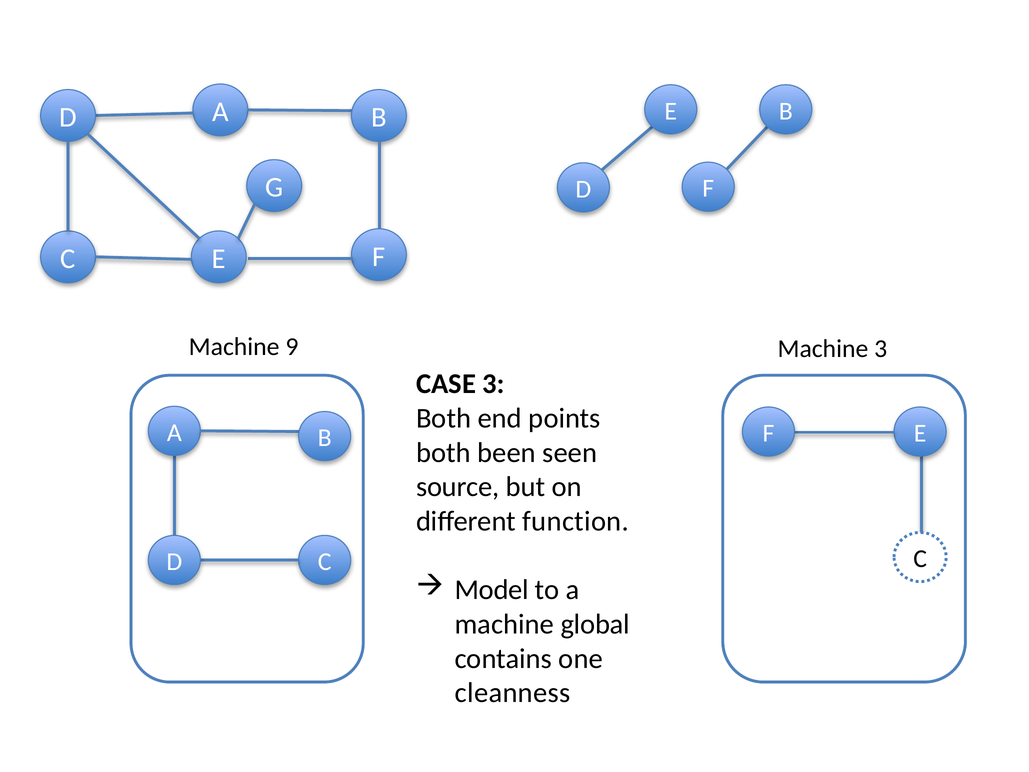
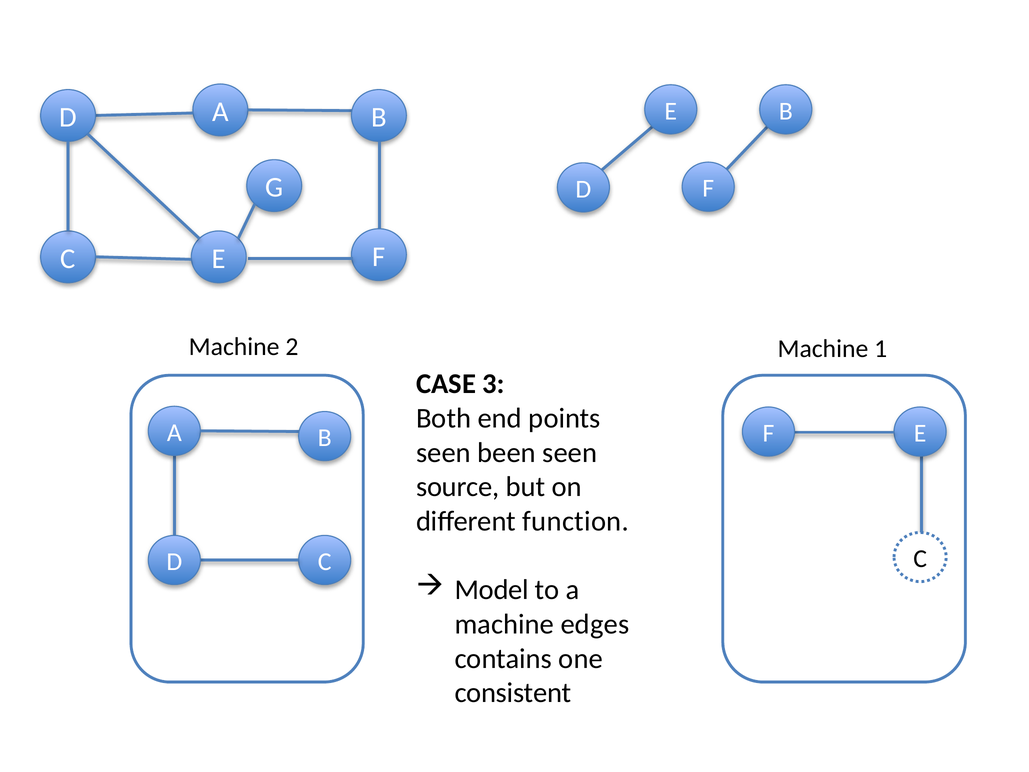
9: 9 -> 2 (292, 347)
Machine 3: 3 -> 1 (881, 349)
both: both -> seen (444, 453)
global: global -> edges (595, 624)
cleanness: cleanness -> consistent (513, 693)
